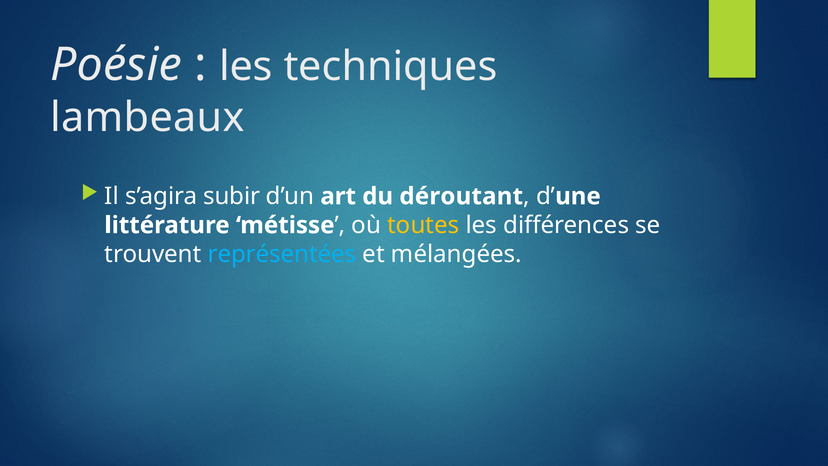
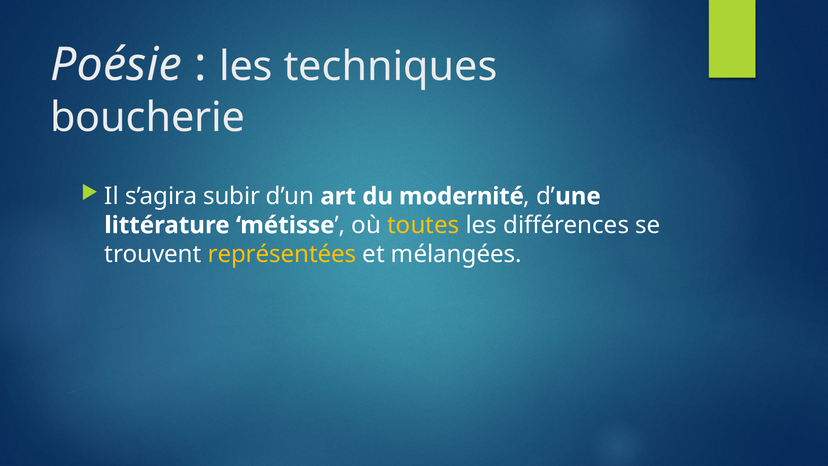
lambeaux: lambeaux -> boucherie (148, 117)
déroutant: déroutant -> modernité (461, 196)
représentées colour: light blue -> yellow (282, 254)
